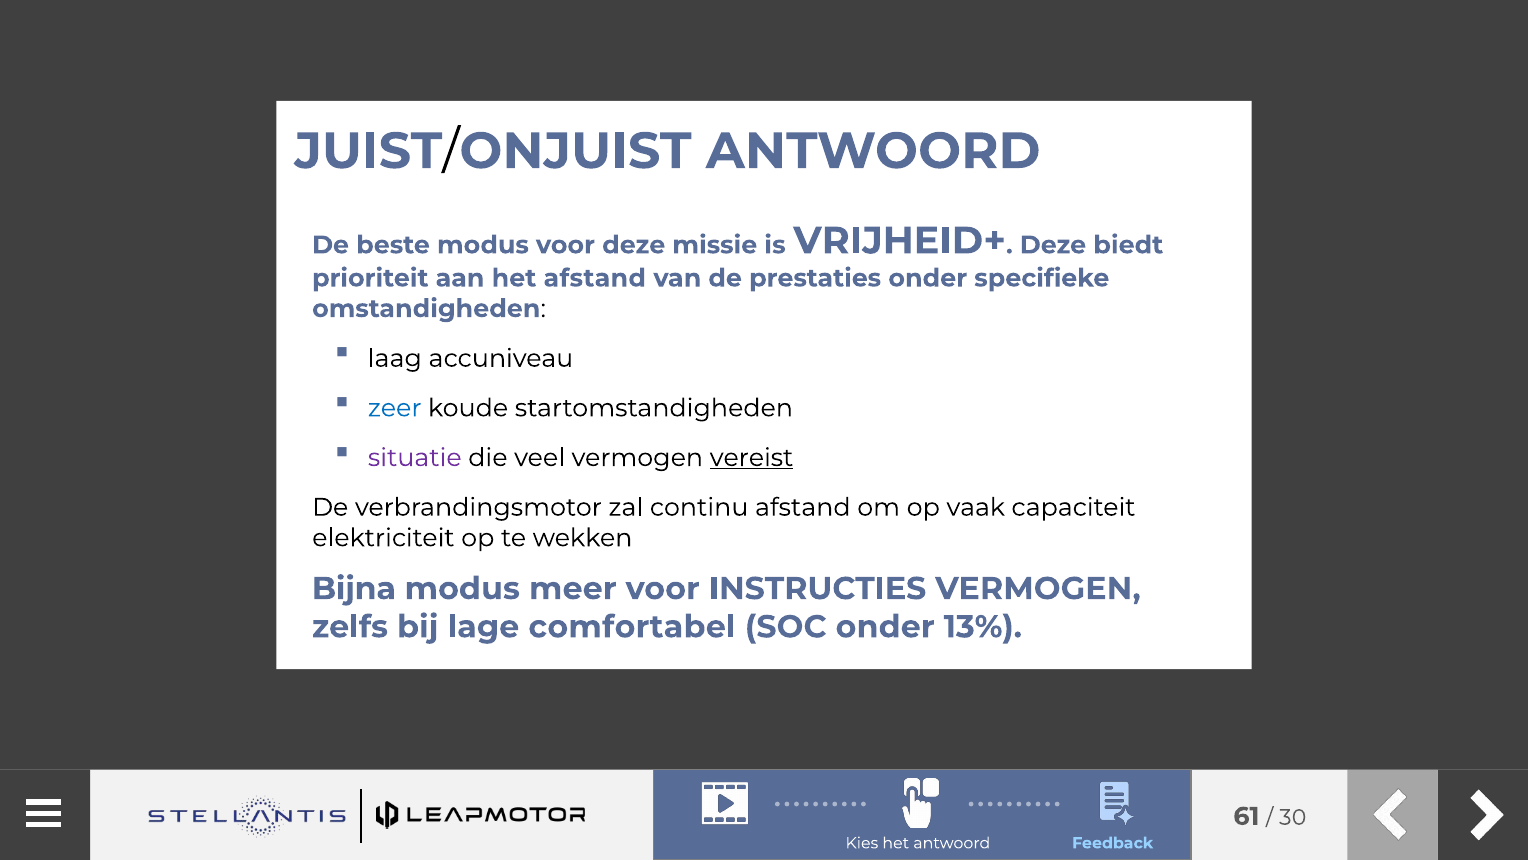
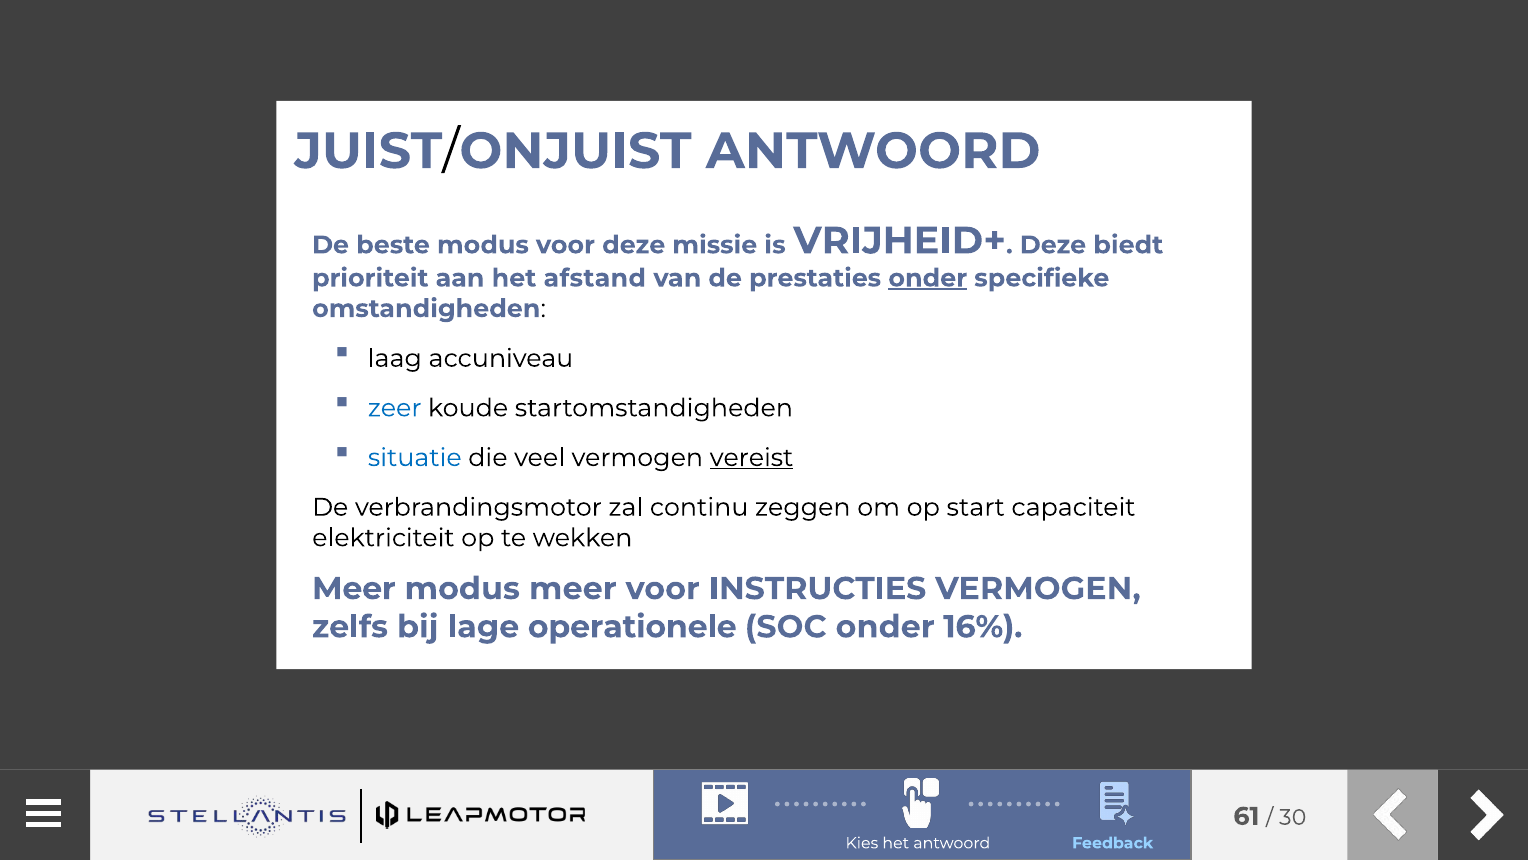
onder underline: none -> present (928, 278)
situatie colour: purple -> blue (415, 457)
continu afstand: afstand -> zeggen (803, 507)
vaak: vaak -> start (976, 507)
Bijna: Bijna -> Meer (354, 588)
comfortabel: comfortabel -> operationele (632, 627)
13%: 13% -> 16% (983, 627)
